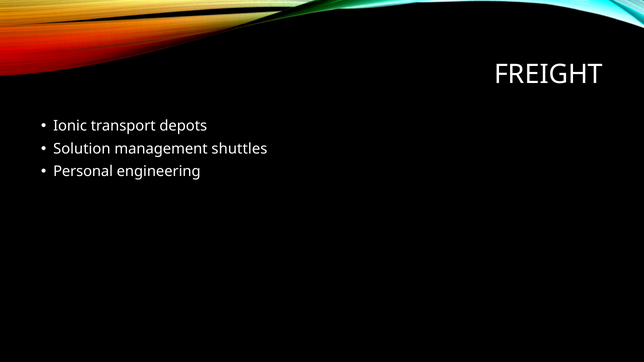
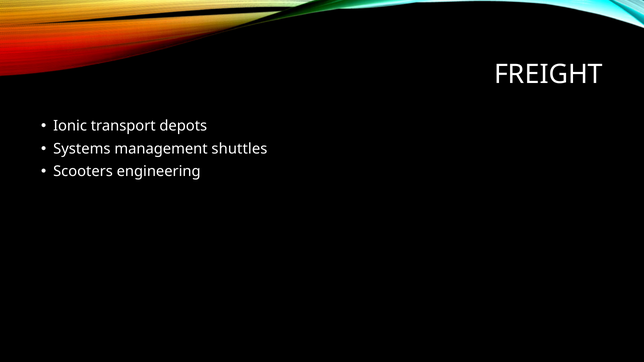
Solution: Solution -> Systems (82, 149)
Personal: Personal -> Scooters (83, 171)
